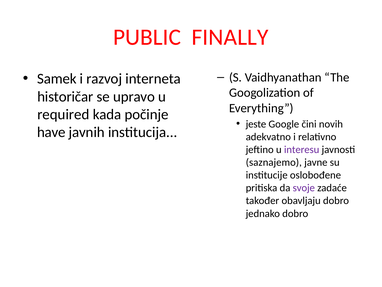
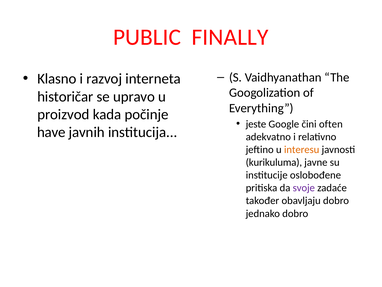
Samek: Samek -> Klasno (57, 79)
required: required -> proizvod (63, 114)
novih: novih -> often (331, 124)
interesu colour: purple -> orange (302, 149)
saznajemo: saznajemo -> kurikuluma (274, 162)
